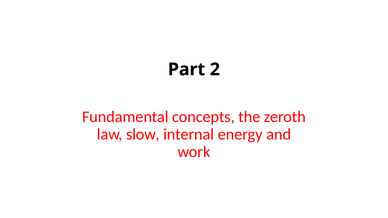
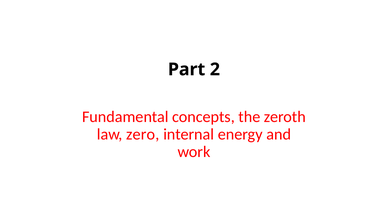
slow: slow -> zero (143, 134)
